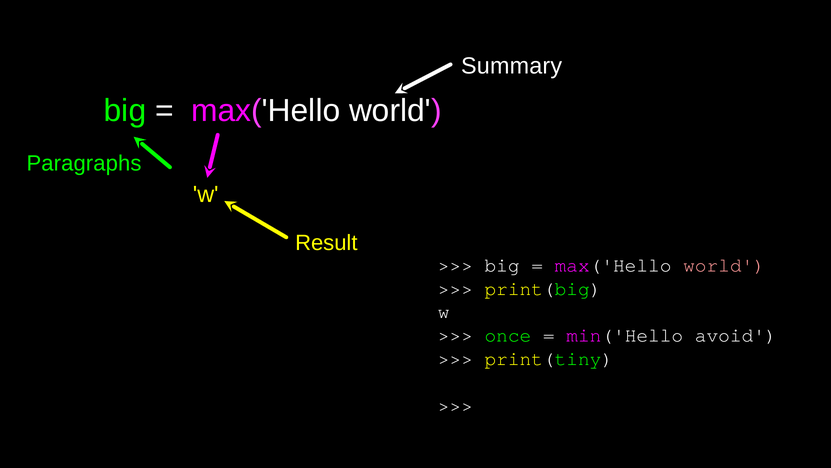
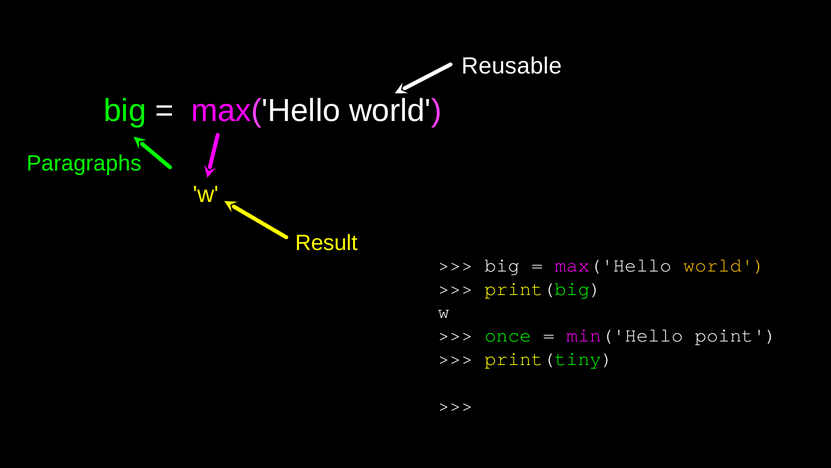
Summary: Summary -> Reusable (512, 66)
world colour: pink -> yellow (724, 265)
avoid: avoid -> point (736, 335)
